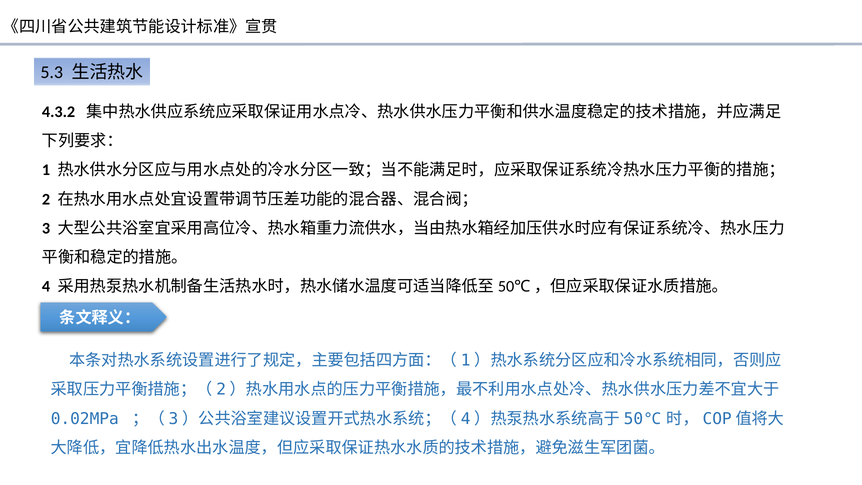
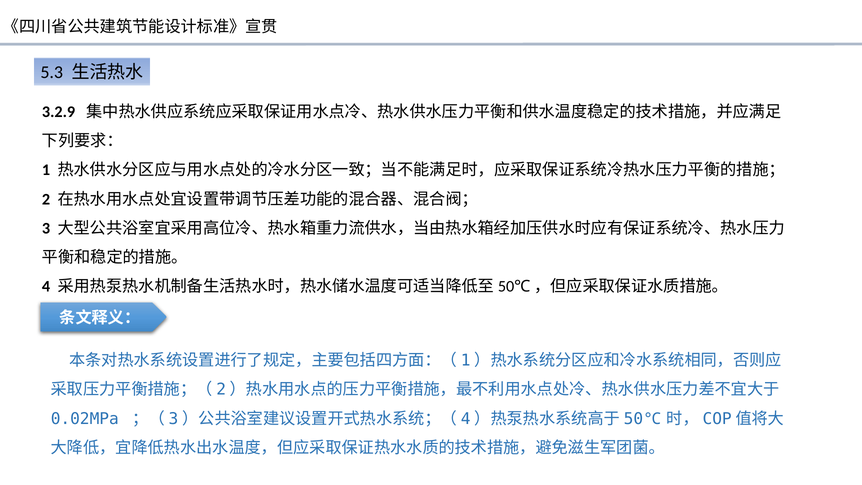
4.3.2: 4.3.2 -> 3.2.9 (59, 112)
